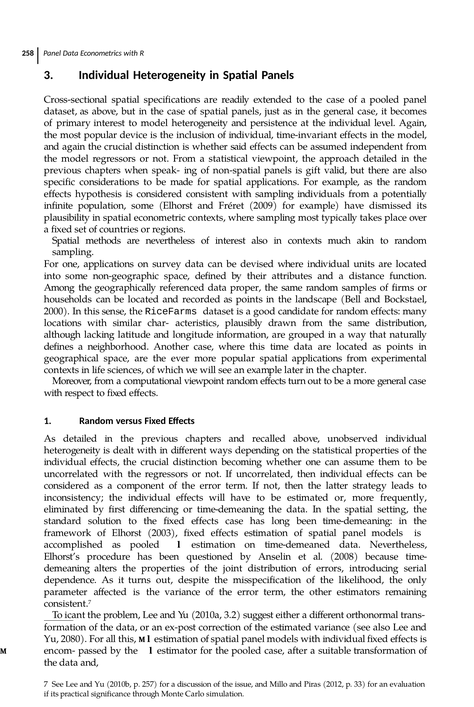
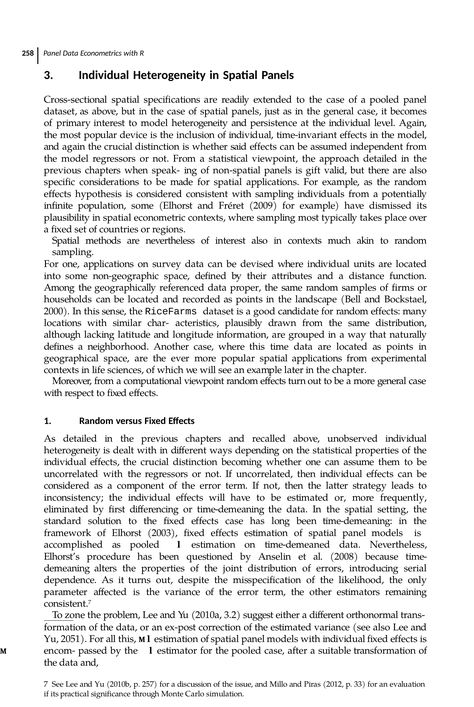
icant: icant -> zone (75, 616)
2080: 2080 -> 2051 (74, 640)
